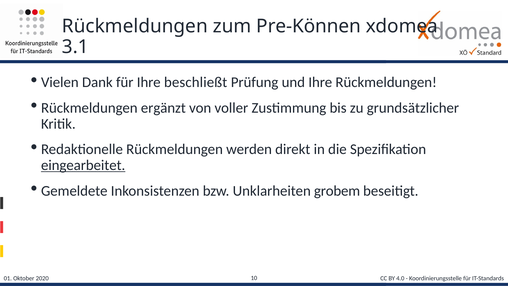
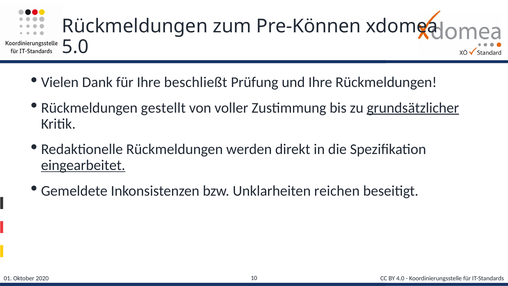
3.1: 3.1 -> 5.0 (75, 47)
ergänzt: ergänzt -> gestellt (163, 108)
grundsätzlicher underline: none -> present (413, 108)
grobem: grobem -> reichen (337, 191)
